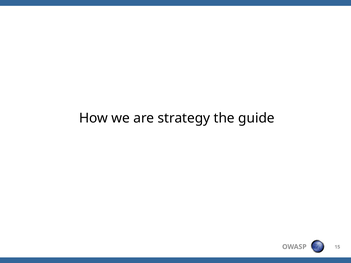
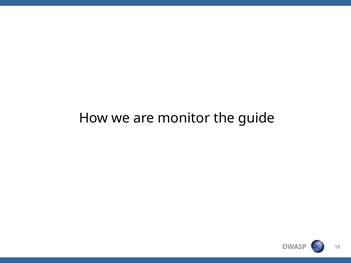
strategy: strategy -> monitor (184, 118)
